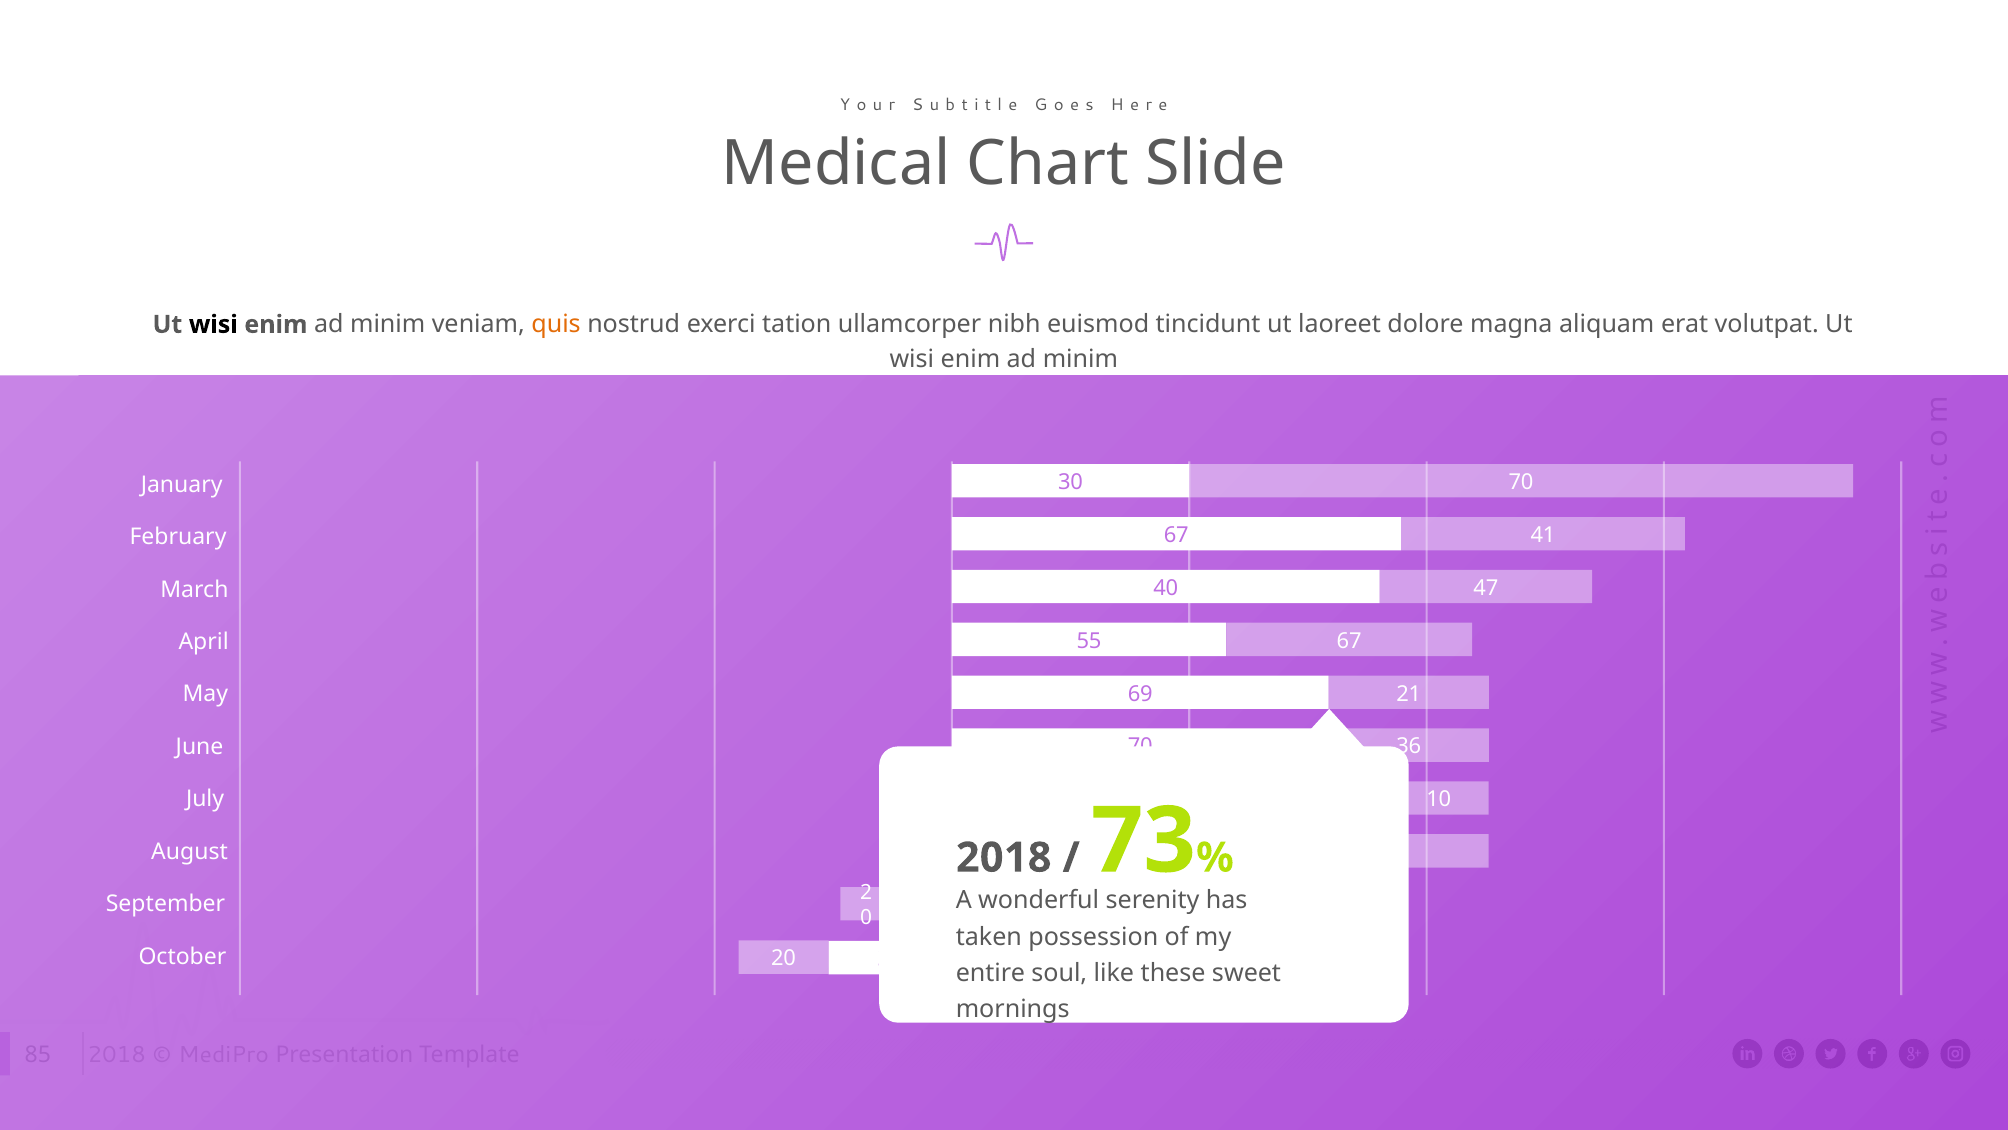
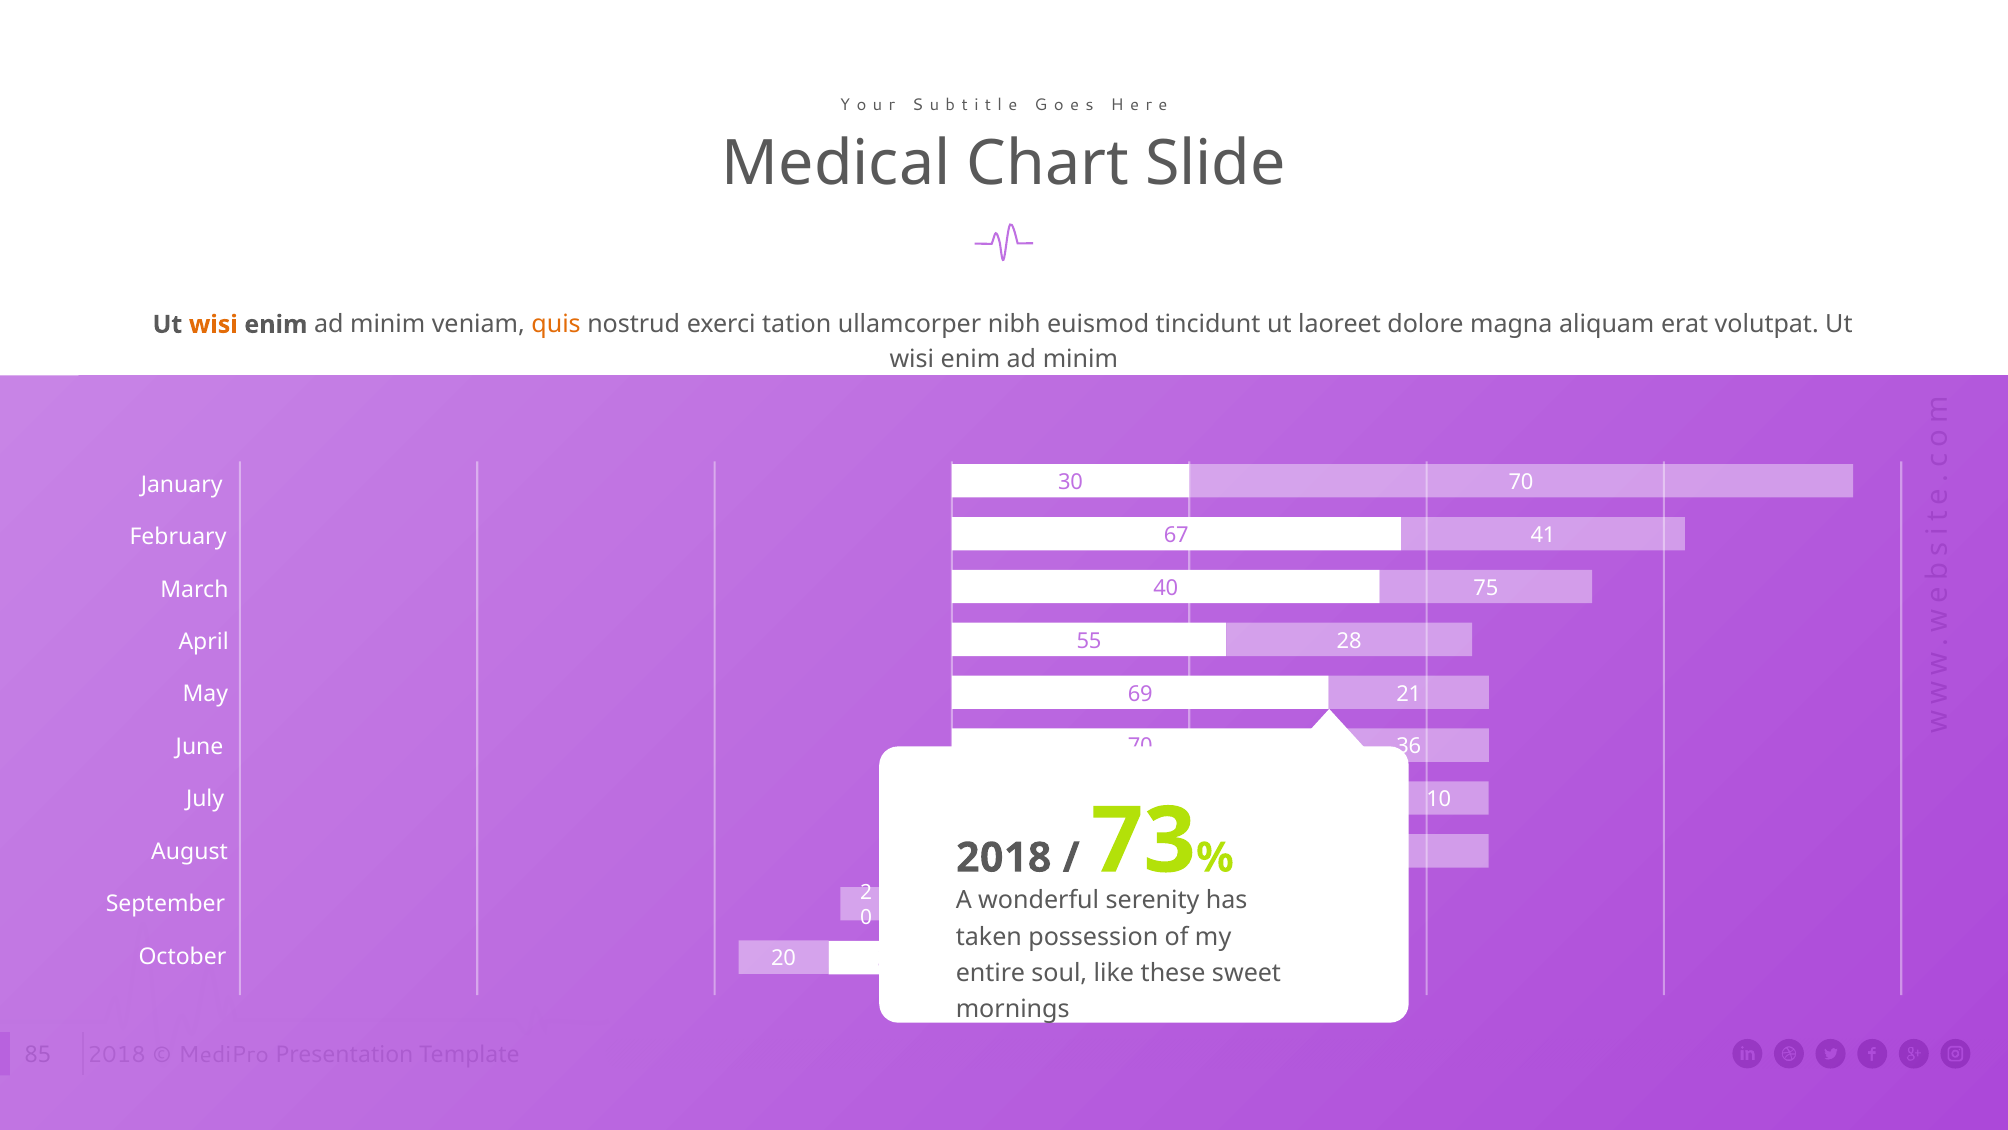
wisi colour: black -> orange (213, 324)
47: 47 -> 75 (1486, 588)
55 67: 67 -> 28 (1349, 641)
